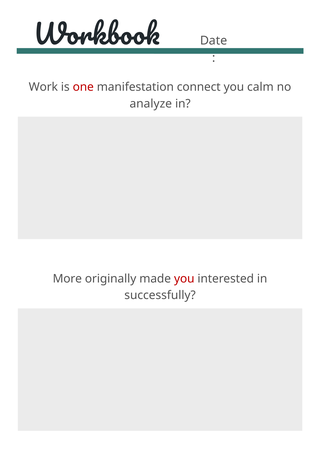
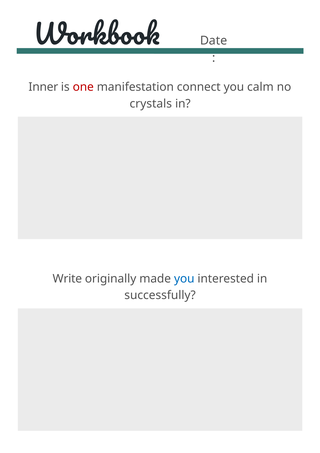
Work: Work -> Inner (43, 87)
analyze: analyze -> crystals (151, 104)
More: More -> Write (67, 279)
you colour: red -> blue (184, 279)
